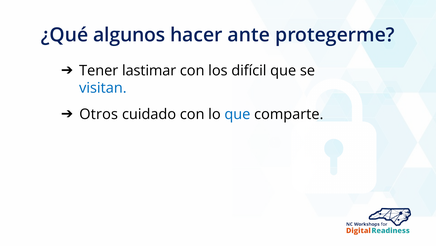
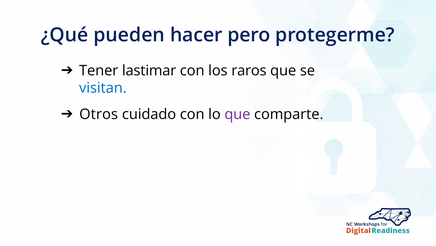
algunos: algunos -> pueden (129, 35)
ante: ante -> pero (249, 35)
difícil: difícil -> raros (249, 70)
que colour: blue -> purple (237, 114)
